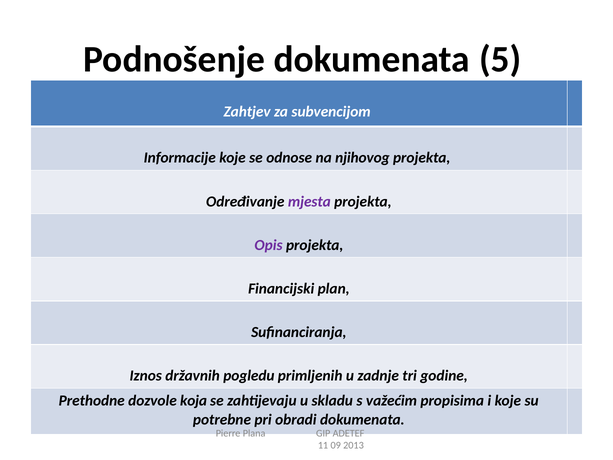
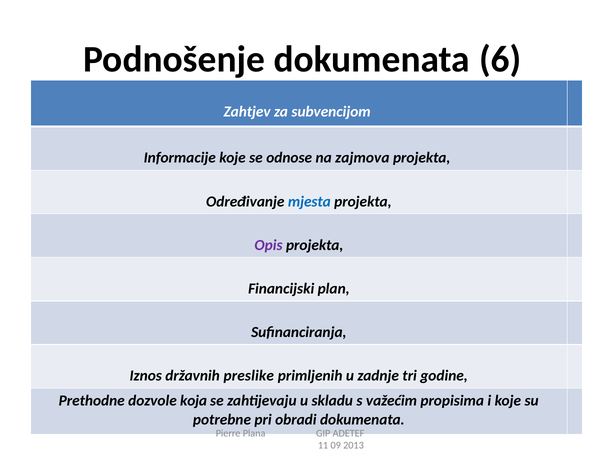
5: 5 -> 6 (500, 59)
njihovog: njihovog -> zajmova (362, 158)
mjesta colour: purple -> blue (309, 201)
pogledu: pogledu -> preslike (249, 376)
